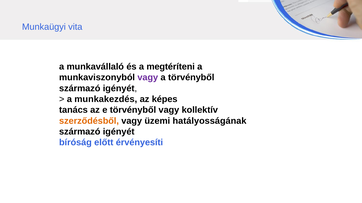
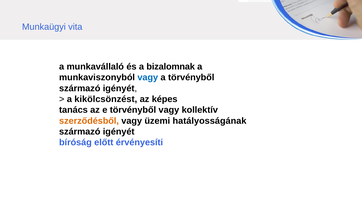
megtéríteni: megtéríteni -> bizalomnak (171, 67)
vagy colour: purple -> blue (148, 78)
munkakezdés: munkakezdés -> kikölcsönzést (106, 99)
